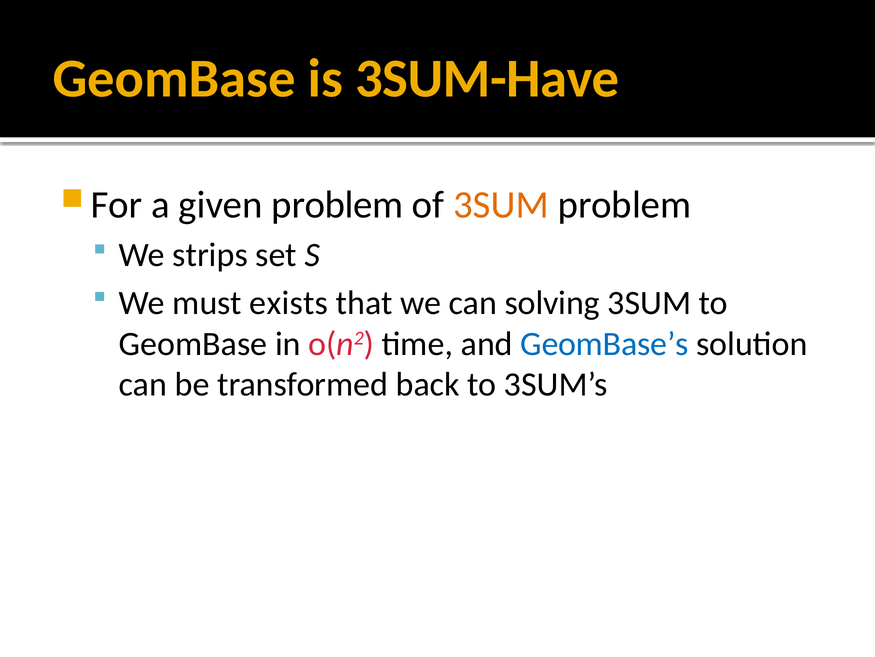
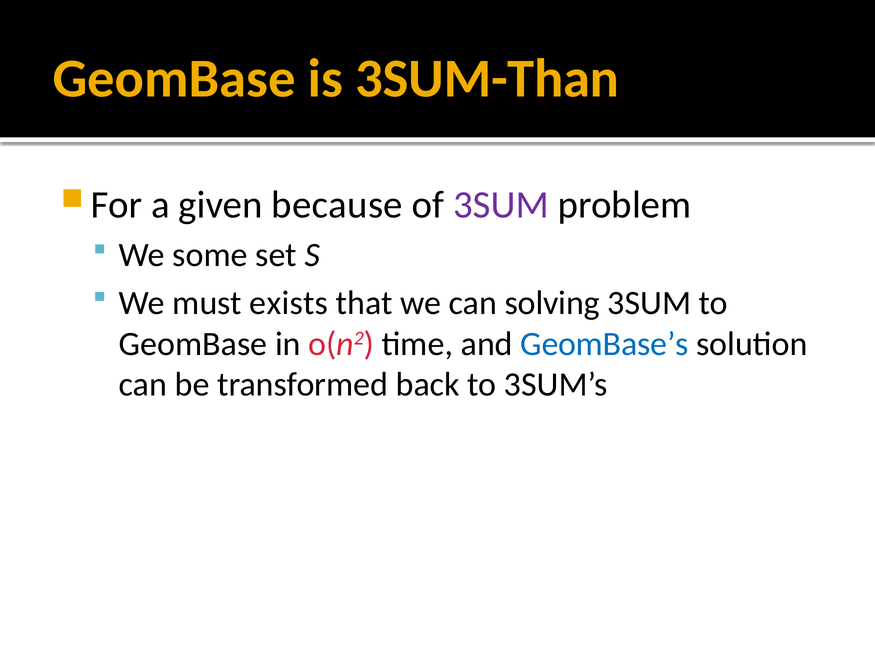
3SUM-Have: 3SUM-Have -> 3SUM-Than (487, 79)
given problem: problem -> because (337, 205)
3SUM colour: orange -> purple (501, 205)
strips: strips -> some (210, 255)
